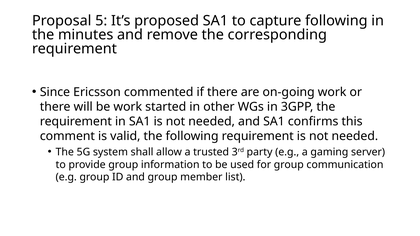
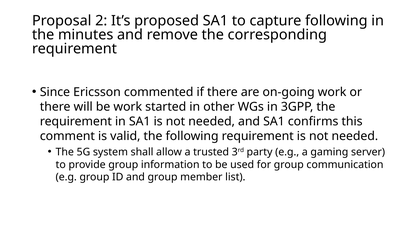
5: 5 -> 2 (101, 21)
